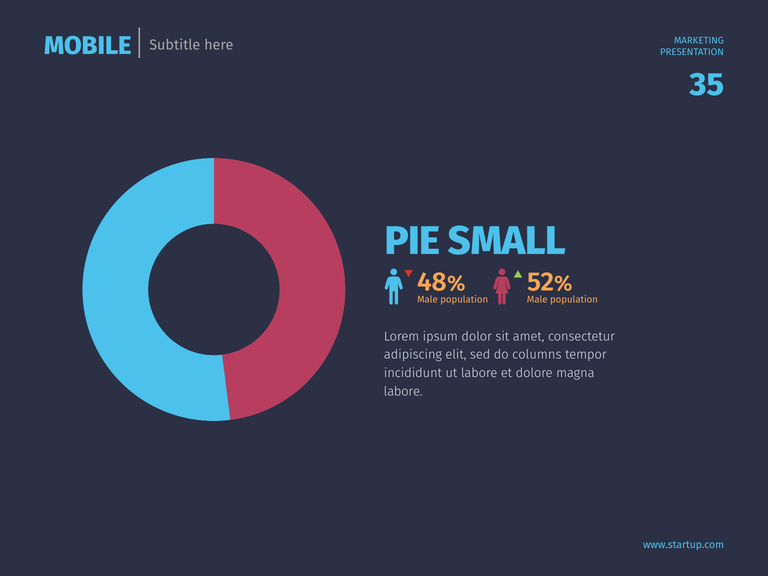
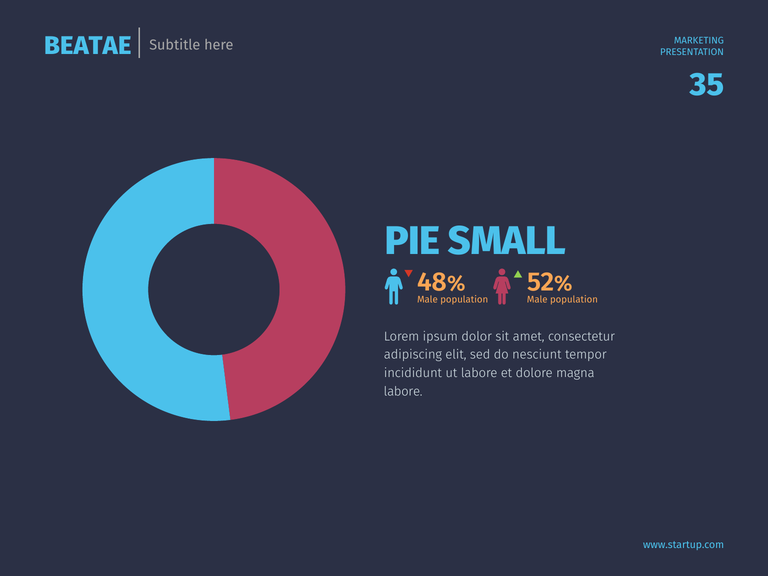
MOBILE: MOBILE -> BEATAE (88, 46)
columns: columns -> nesciunt (537, 355)
